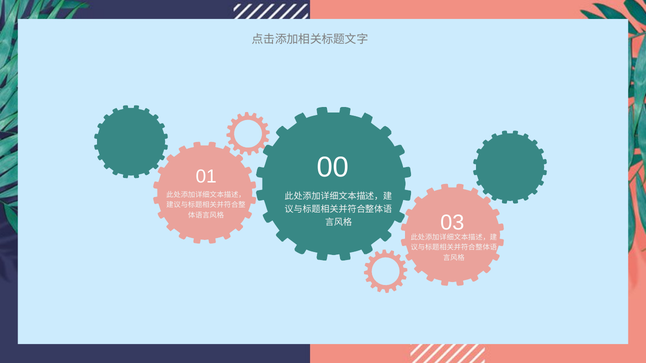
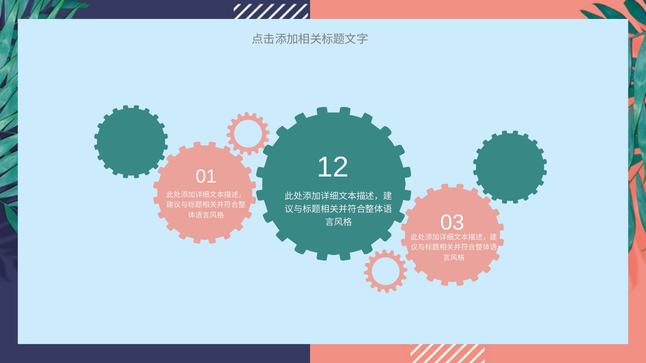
00: 00 -> 12 (333, 167)
